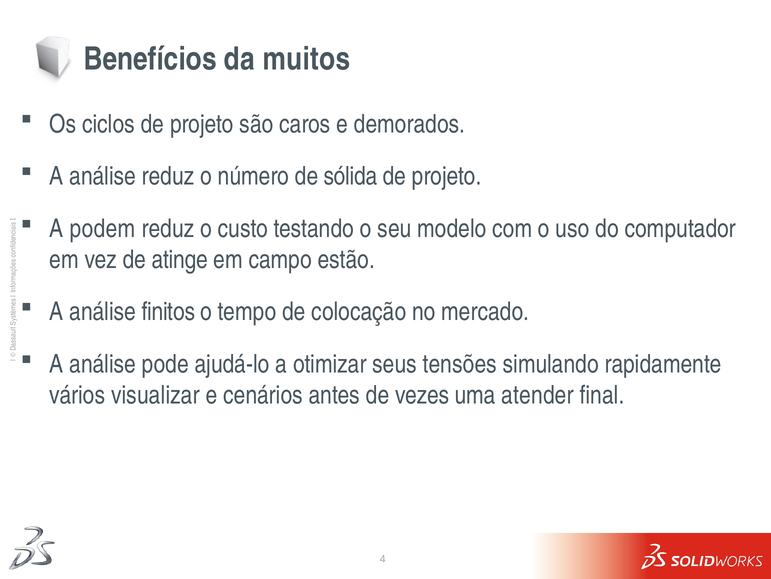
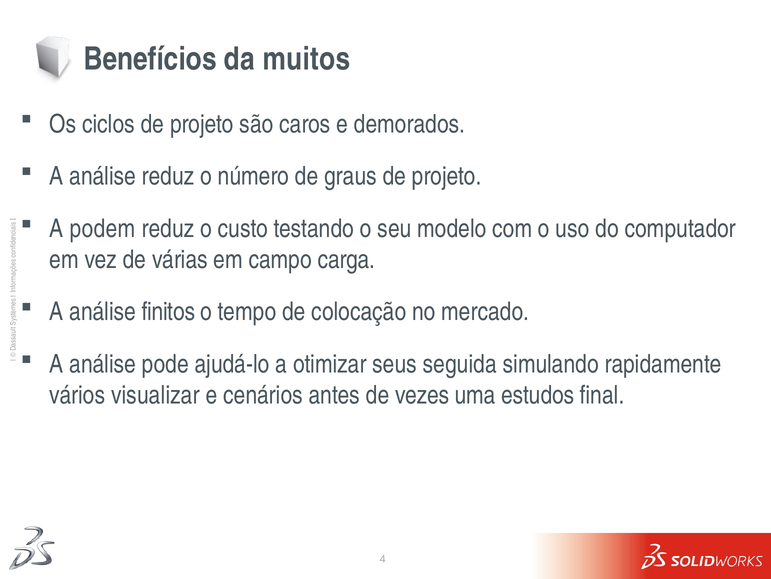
sólida: sólida -> graus (350, 176)
atinge: atinge -> várias (180, 259)
estão: estão -> carga (346, 259)
tensões: tensões -> seguida (460, 364)
atender: atender -> estudos (538, 395)
